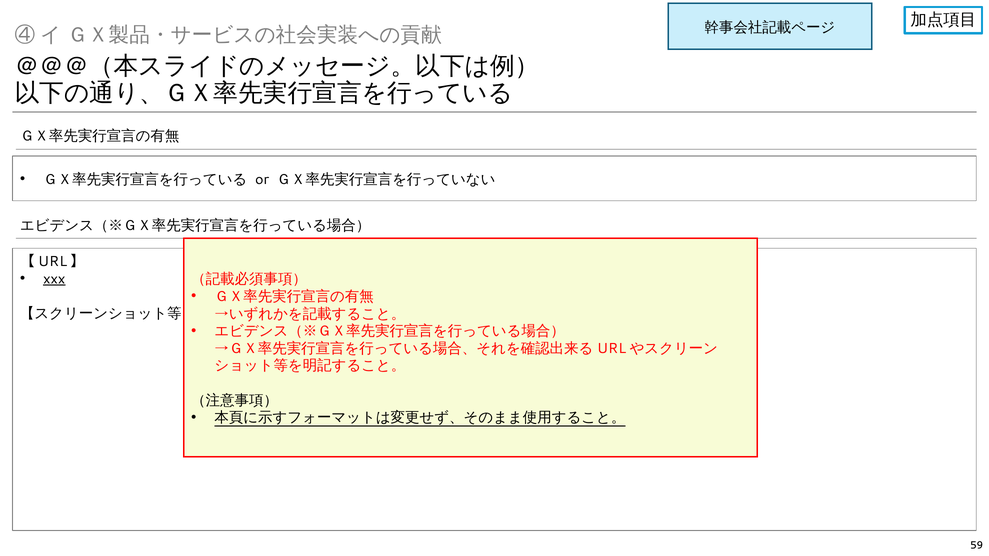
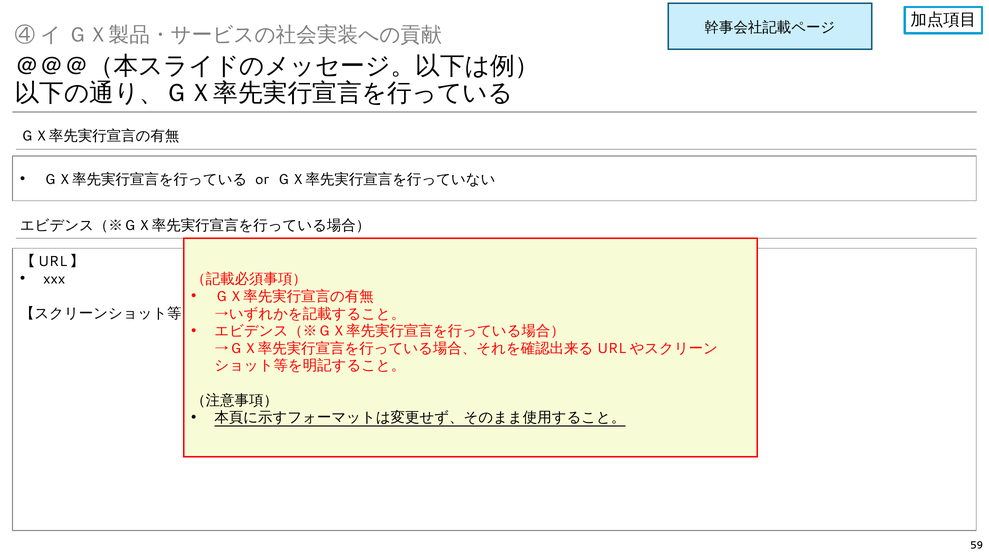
xxx underline: present -> none (54, 279)
